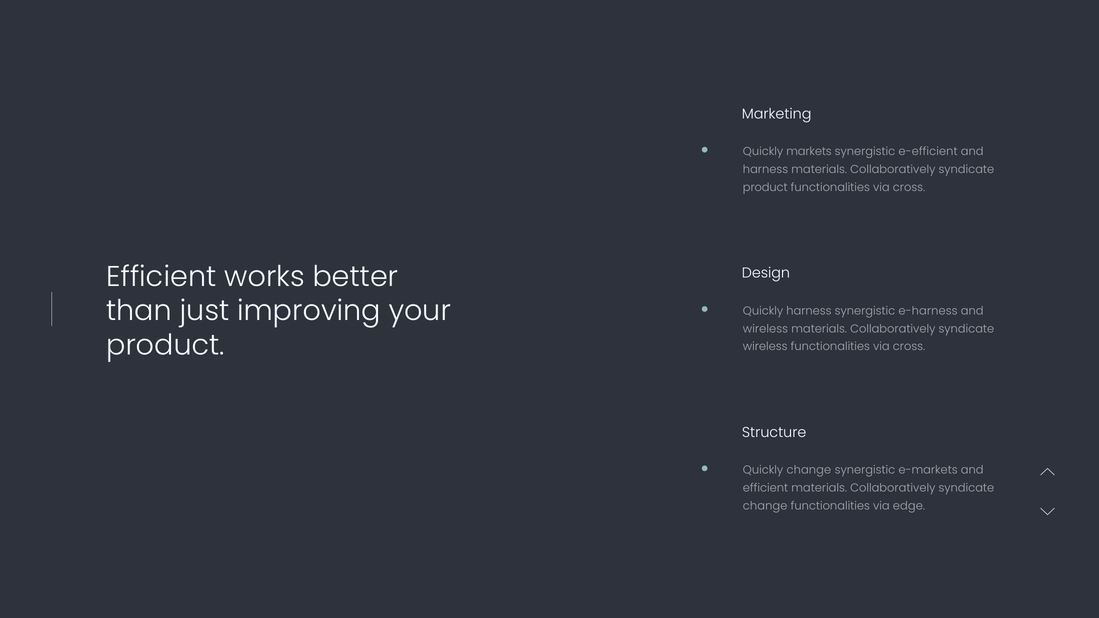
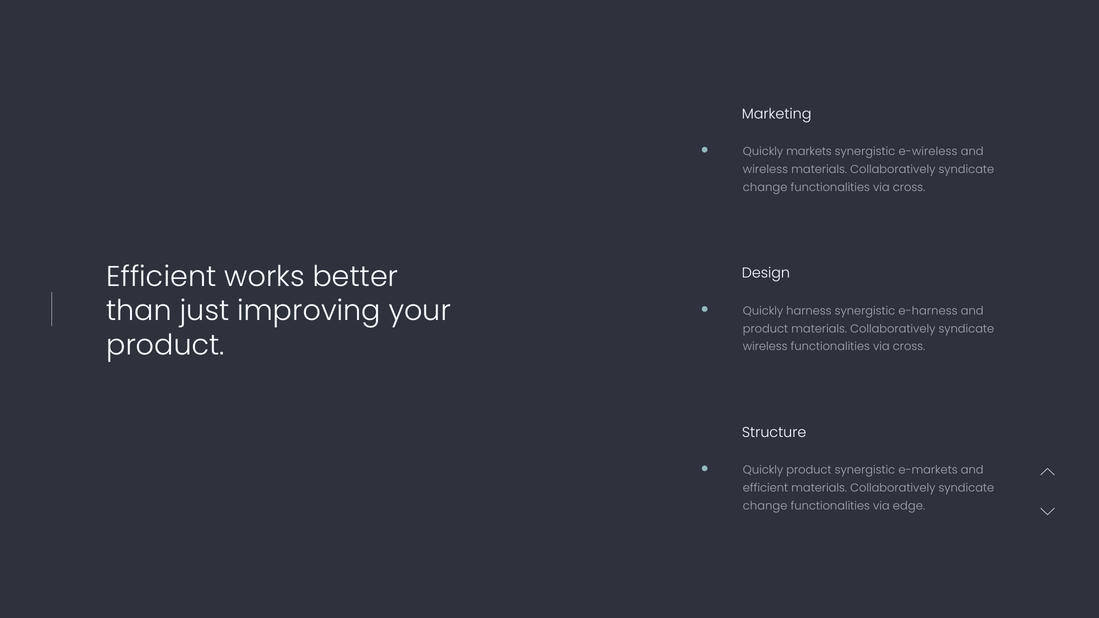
e-efficient: e-efficient -> e-wireless (928, 152)
harness: harness -> wireless (765, 169)
product: product -> change (765, 187)
wireless: wireless -> product (766, 329)
Quickly change: change -> product (809, 470)
